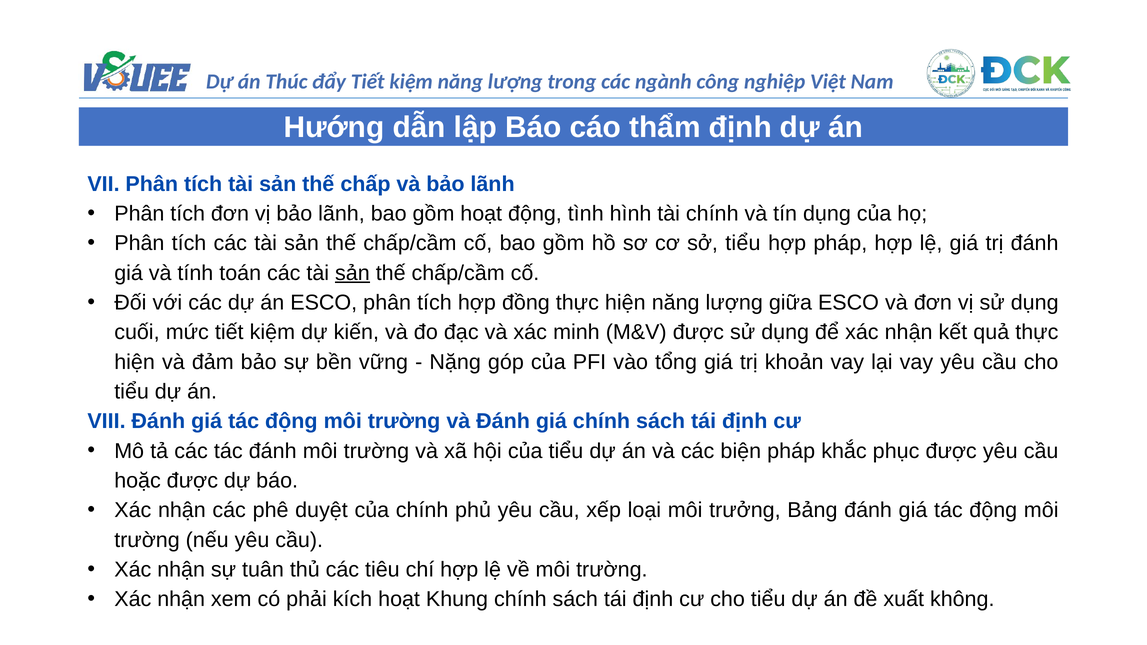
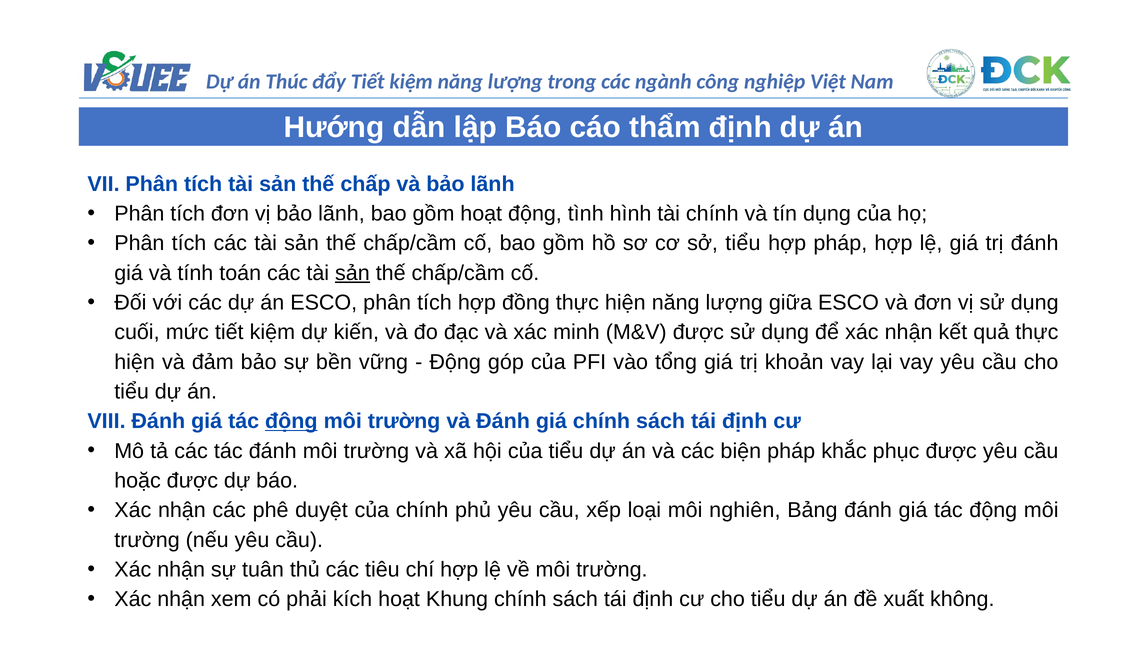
Nặng: Nặng -> Động (455, 362)
động underline: none -> present (291, 421)
trưởng: trưởng -> nghiên (745, 510)
